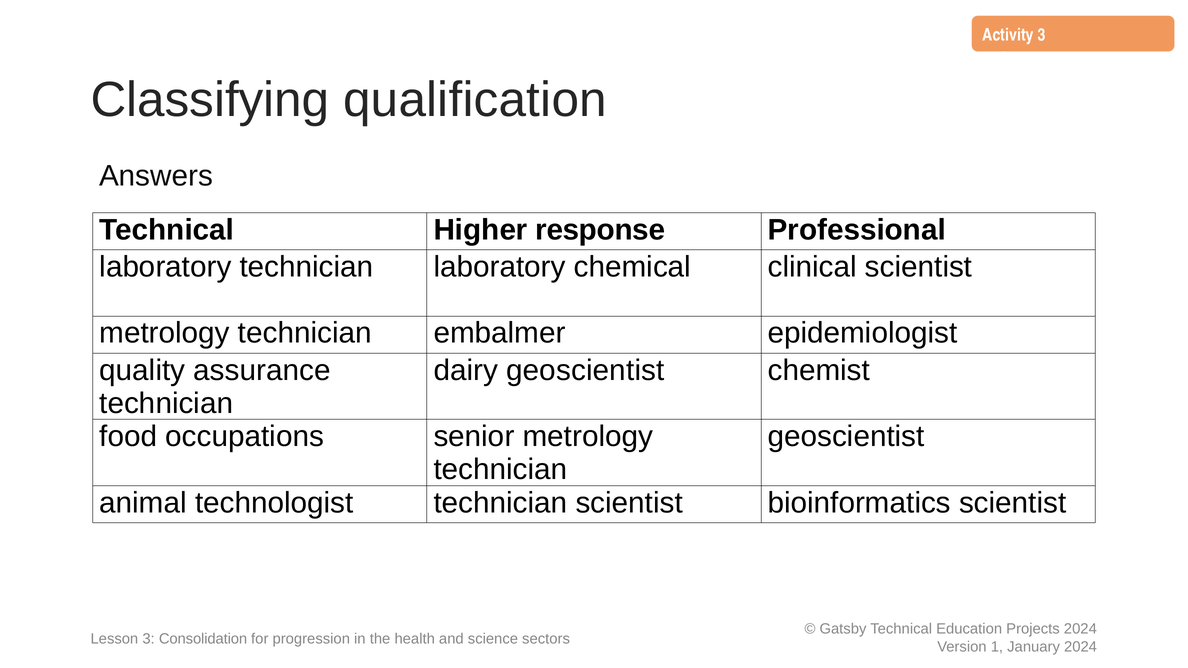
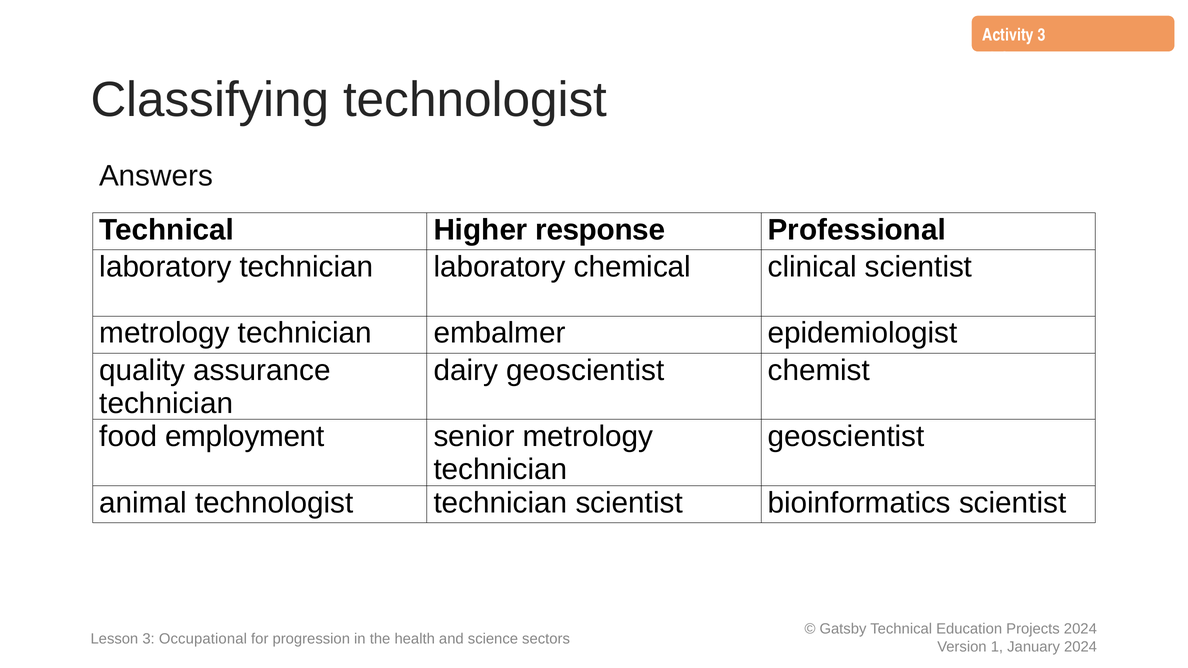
Classifying qualification: qualification -> technologist (475, 100)
occupations: occupations -> employment (245, 437)
Consolidation: Consolidation -> Occupational (203, 639)
